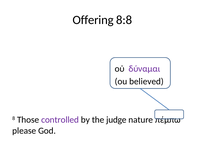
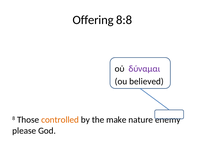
controlled colour: purple -> orange (60, 120)
judge: judge -> make (116, 120)
πέμπω: πέμπω -> enemy (168, 120)
